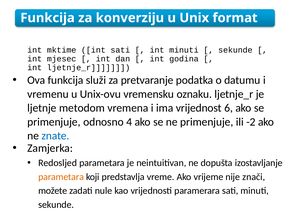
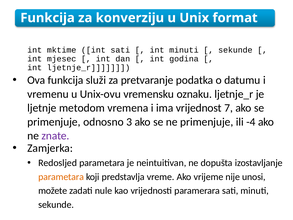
6: 6 -> 7 (229, 108)
4: 4 -> 3 (129, 122)
-2: -2 -> -4 (251, 122)
znate colour: blue -> purple (56, 136)
znači: znači -> unosi (254, 177)
